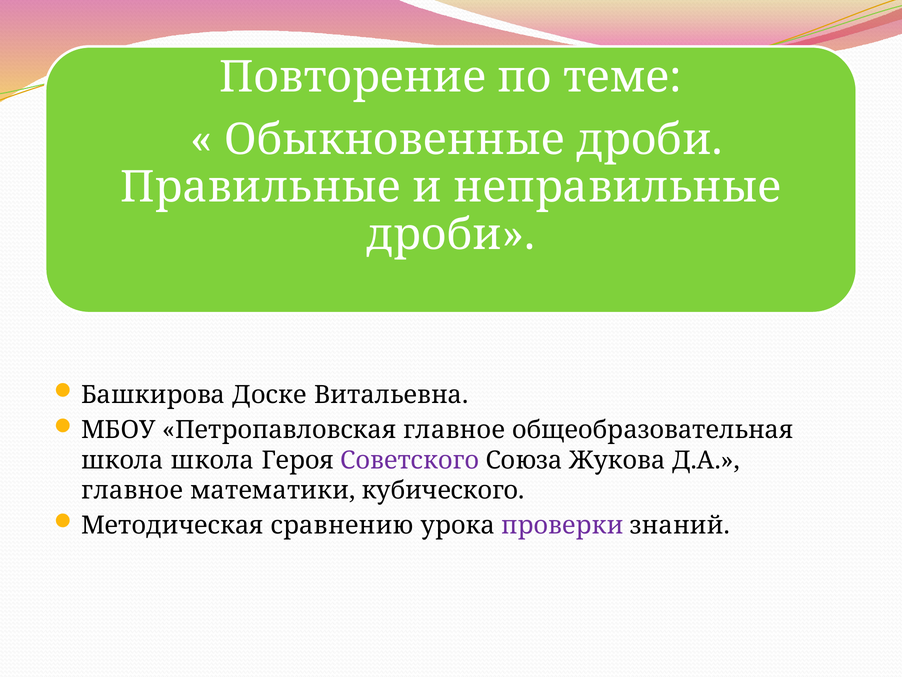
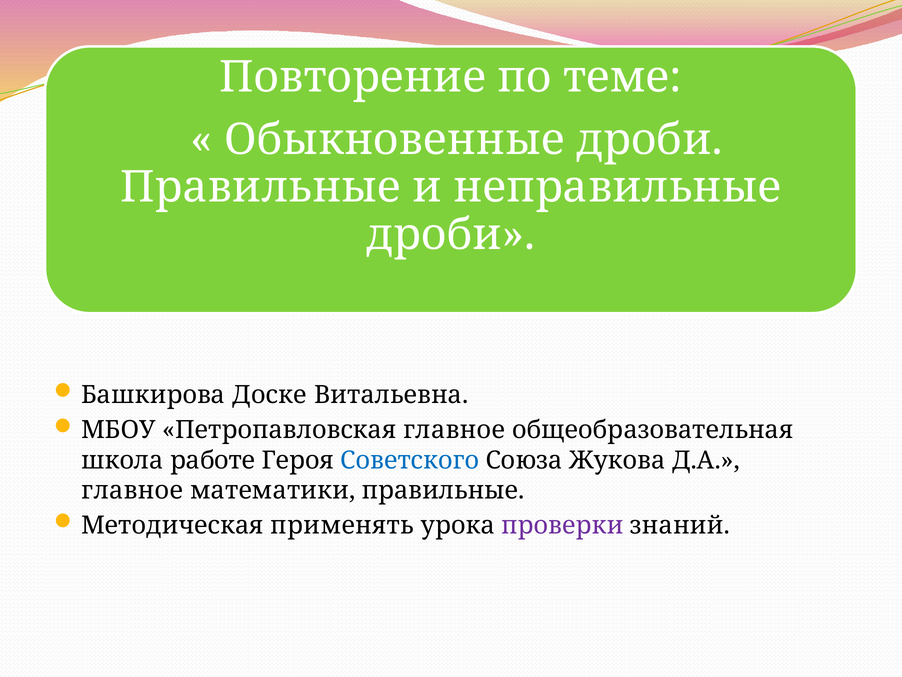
школа школа: школа -> работе (213, 460)
Советского colour: purple -> blue (410, 460)
математики кубического: кубического -> правильные (443, 490)
сравнению: сравнению -> применять (342, 525)
